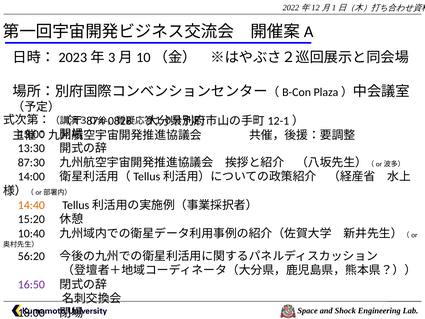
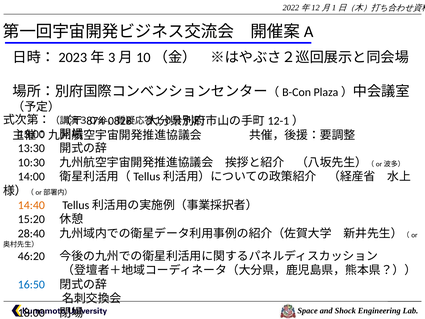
87:30: 87:30 -> 10:30 (31, 162)
10:40: 10:40 -> 28:40 (31, 233)
56:20: 56:20 -> 46:20 (31, 256)
16:50 colour: purple -> blue (31, 284)
